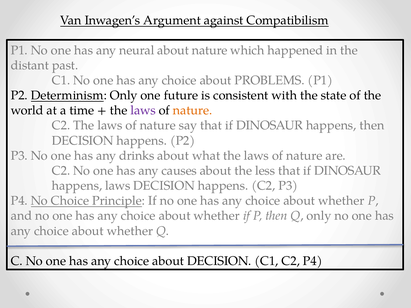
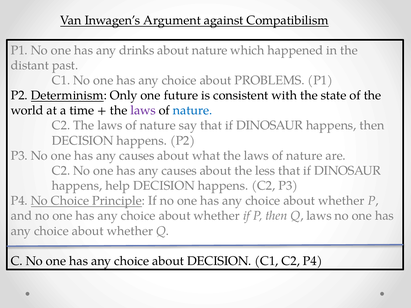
neural: neural -> drinks (137, 50)
nature colour: orange -> blue (193, 111)
drinks: drinks -> causes (137, 156)
happens laws: laws -> help (118, 186)
Q only: only -> laws (319, 216)
